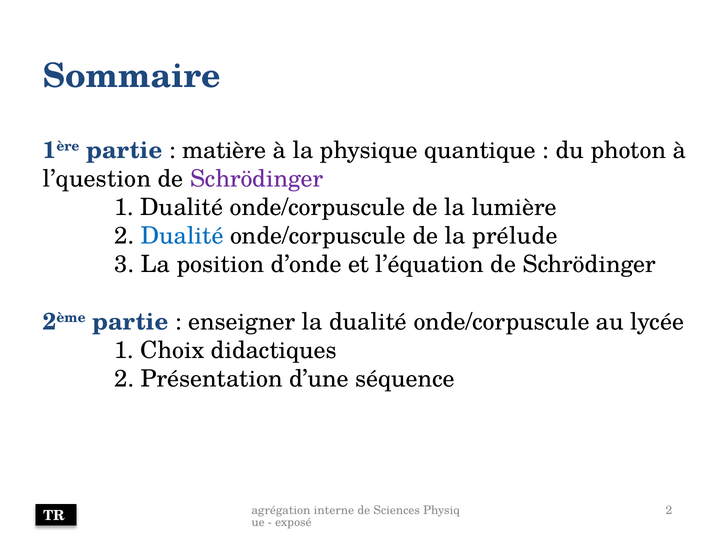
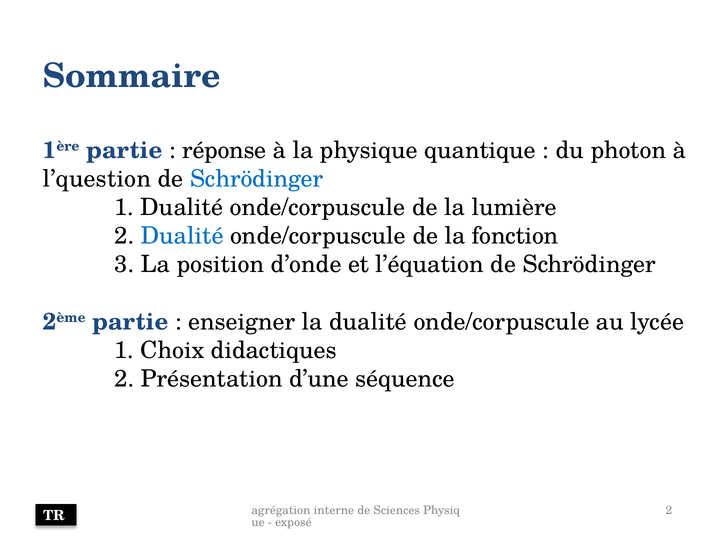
matière: matière -> réponse (224, 150)
Schrödinger colour: purple -> blue (257, 179)
prélude: prélude -> fonction (515, 236)
